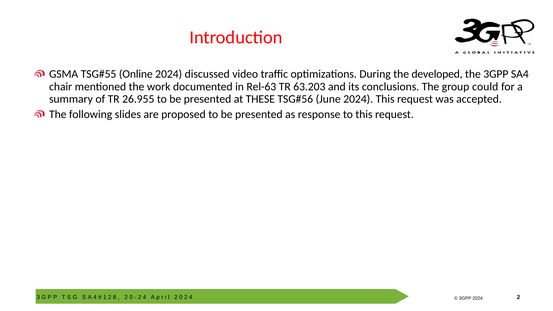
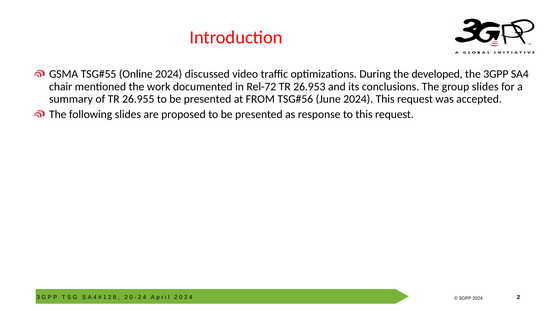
Rel-63: Rel-63 -> Rel-72 (261, 87)
63.203: 63.203 -> 26.953 (309, 87)
group could: could -> slides (485, 87)
THESE: THESE -> FROM (260, 99)
